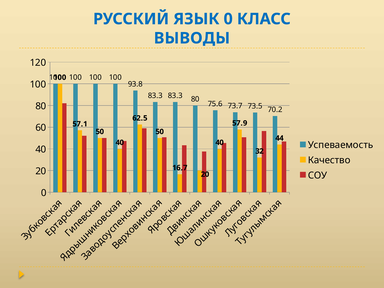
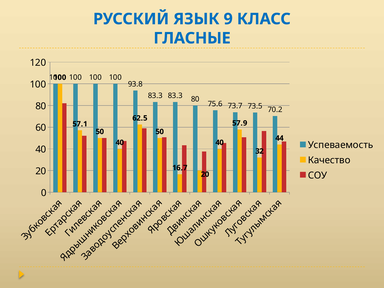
ЯЗЫК 0: 0 -> 9 (228, 19)
ВЫВОДЫ: ВЫВОДЫ -> ГЛАСНЫЕ (192, 38)
